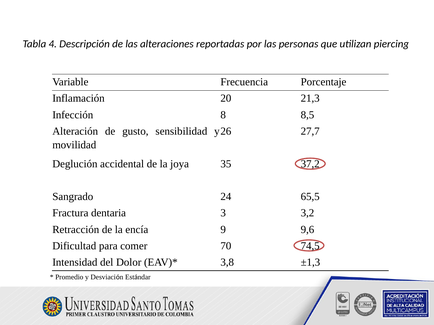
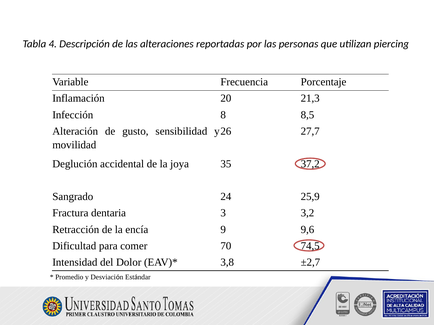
65,5: 65,5 -> 25,9 (310, 197)
±1,3: ±1,3 -> ±2,7 (310, 263)
